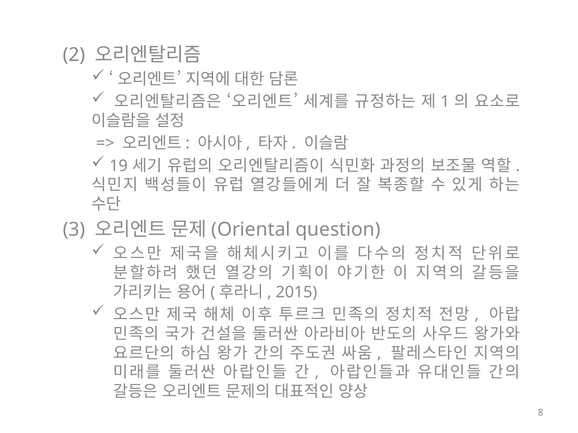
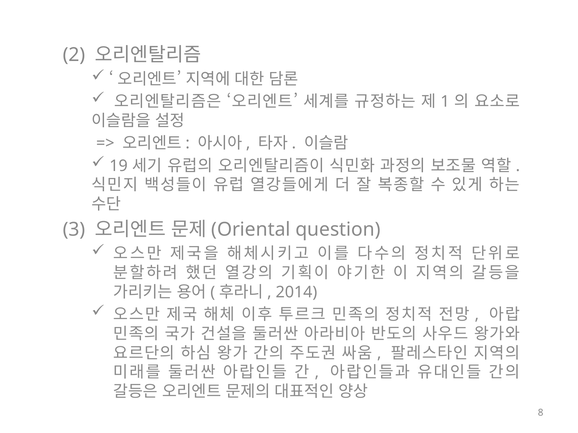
2015: 2015 -> 2014 (296, 292)
